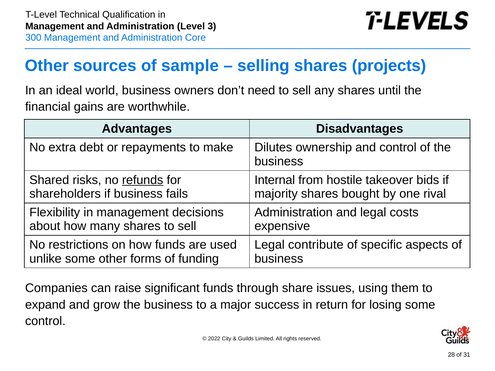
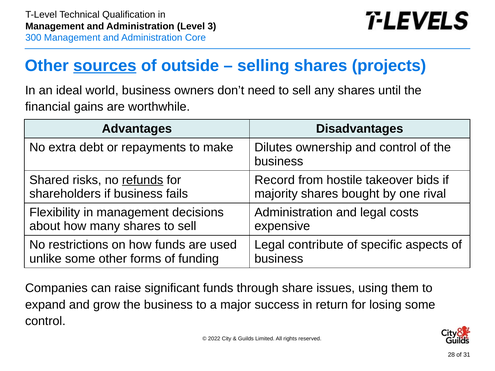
sources underline: none -> present (105, 66)
sample: sample -> outside (190, 66)
Internal: Internal -> Record (275, 180)
